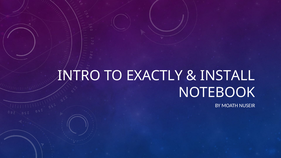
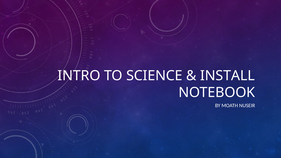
EXACTLY: EXACTLY -> SCIENCE (154, 76)
